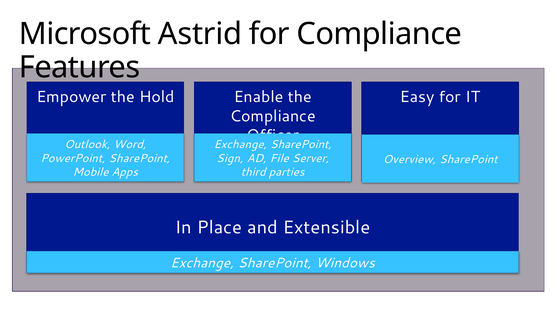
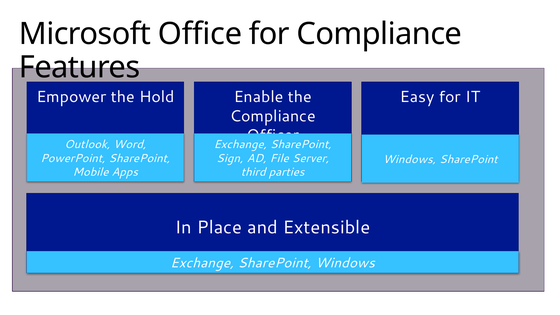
Astrid: Astrid -> Office (200, 34)
Overview: Overview -> Windows (409, 159)
